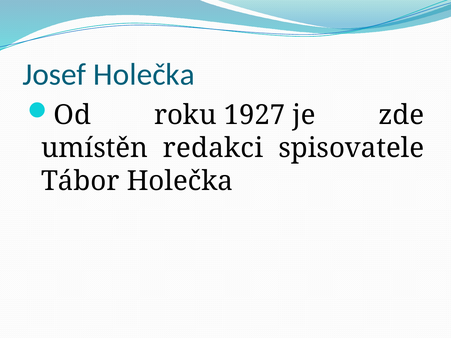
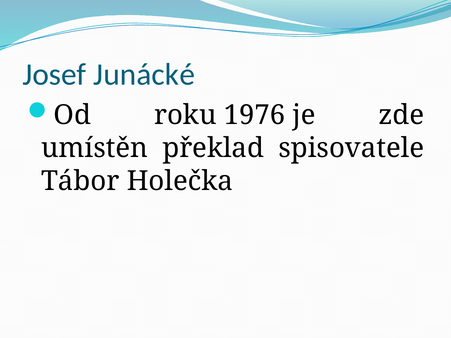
Josef Holečka: Holečka -> Junácké (144, 74)
1927: 1927 -> 1976 (255, 115)
redakci: redakci -> překlad (213, 148)
